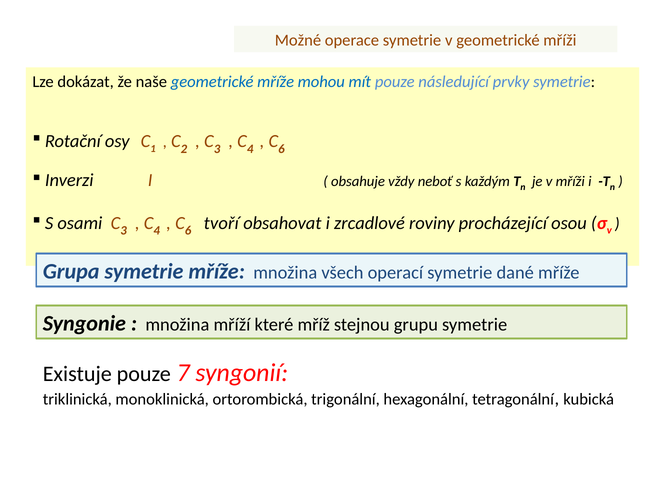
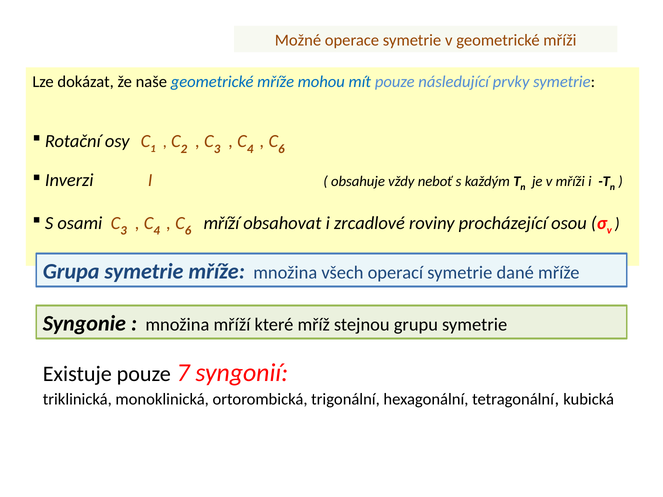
tvoří: tvoří -> mříží (221, 223)
